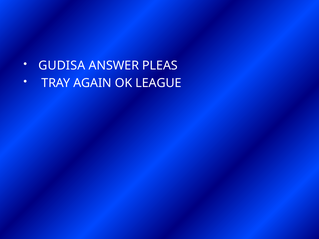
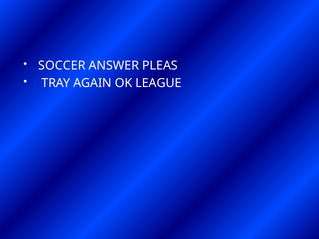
GUDISA: GUDISA -> SOCCER (62, 66)
